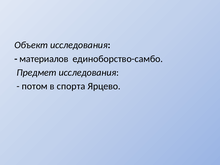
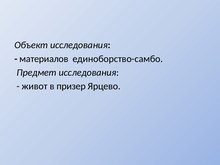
потом: потом -> живот (35, 86)
спорта: спорта -> призер (71, 86)
